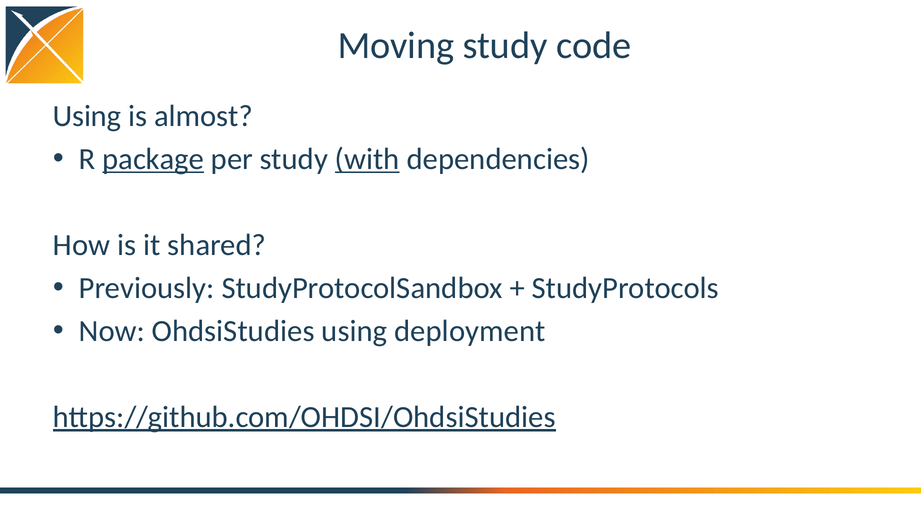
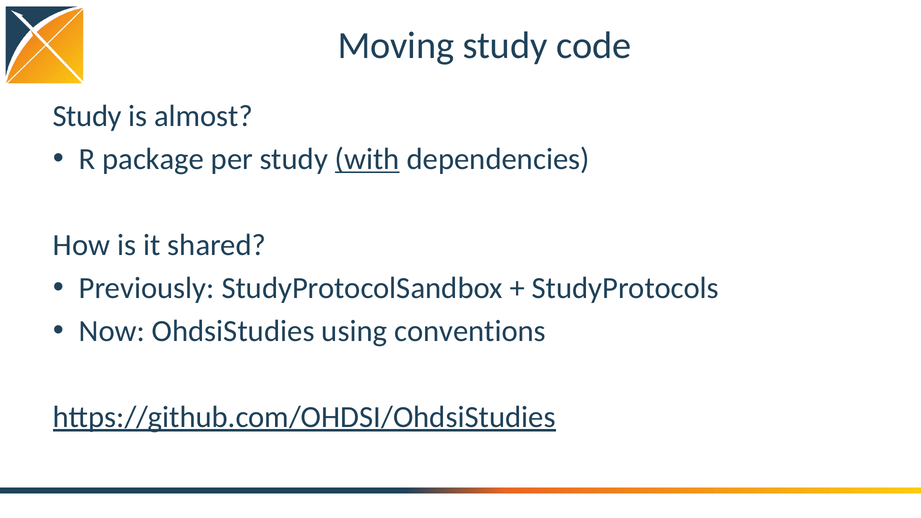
Using: Using -> Study (87, 116)
package underline: present -> none (153, 159)
deployment: deployment -> conventions (470, 331)
